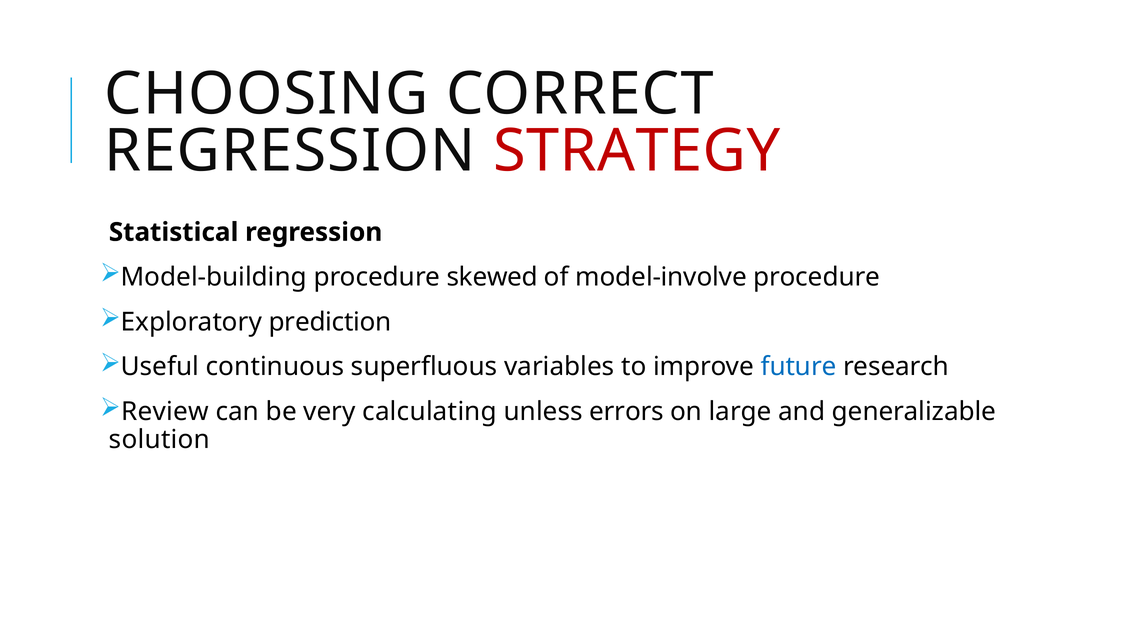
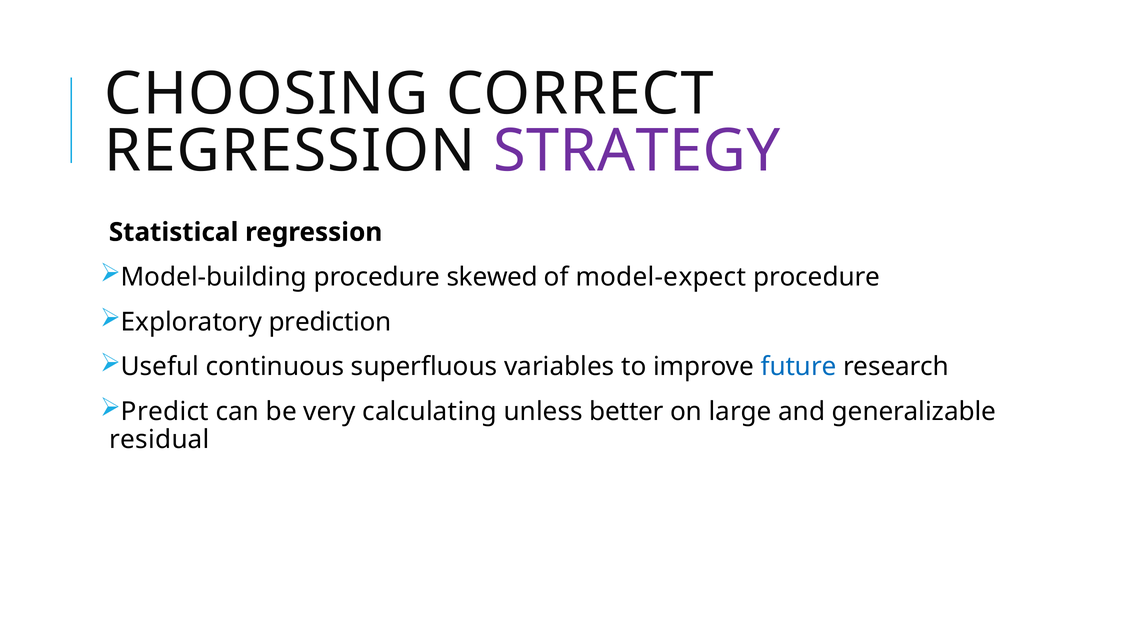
STRATEGY colour: red -> purple (637, 151)
model-involve: model-involve -> model-expect (661, 277)
Review: Review -> Predict (165, 412)
errors: errors -> better (627, 412)
solution: solution -> residual (159, 440)
